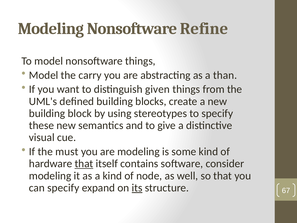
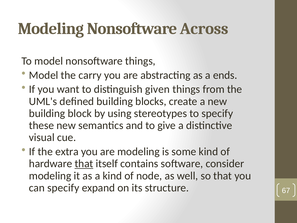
Refine: Refine -> Across (204, 29)
than: than -> ends (225, 75)
must: must -> extra (67, 151)
its underline: present -> none (137, 188)
